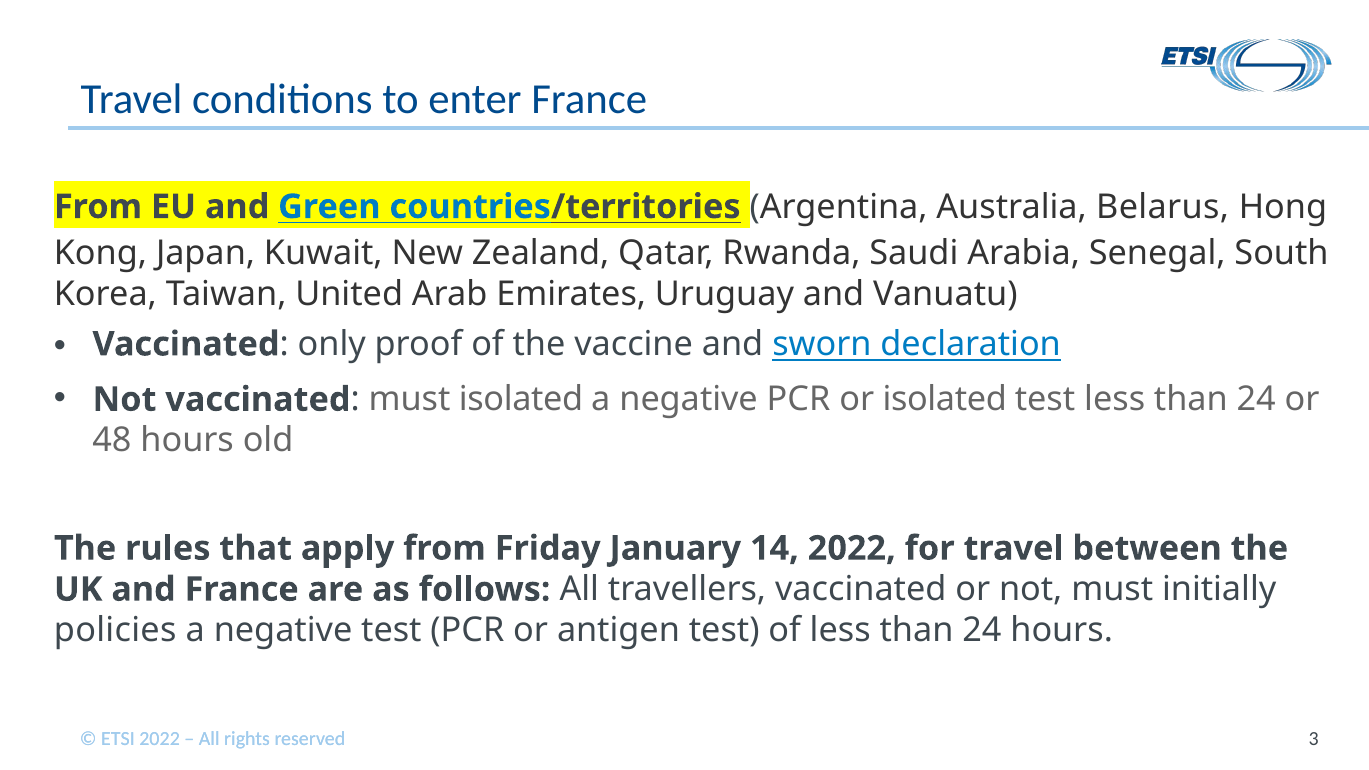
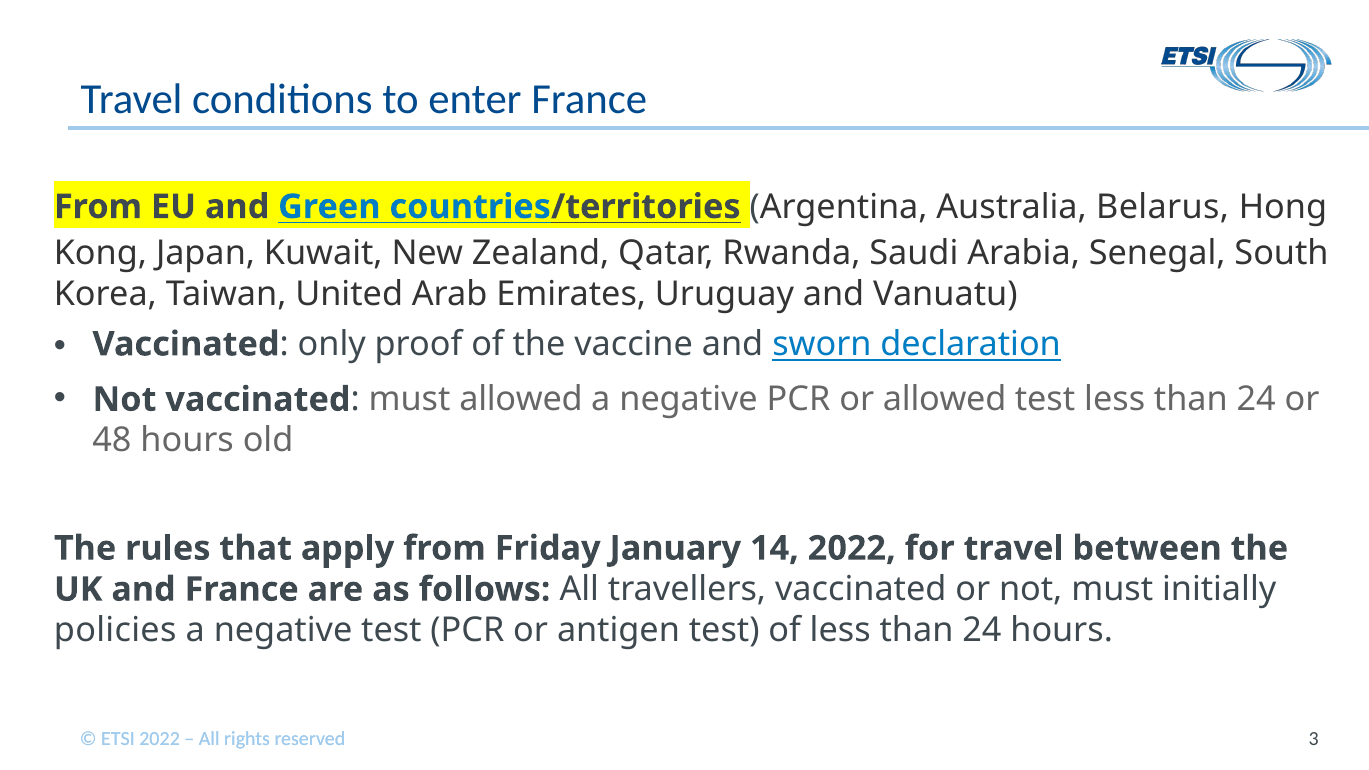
must isolated: isolated -> allowed (521, 400)
or isolated: isolated -> allowed (945, 400)
